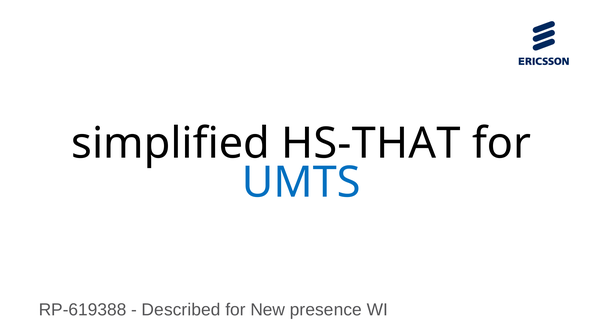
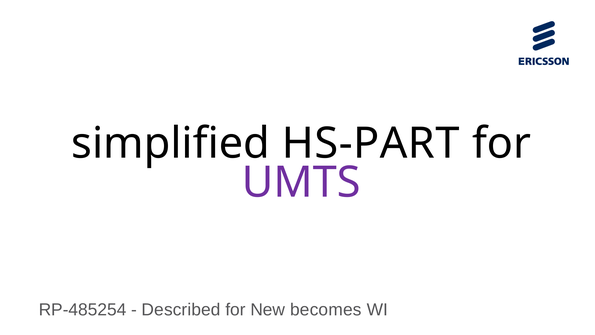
HS-THAT: HS-THAT -> HS-PART (371, 143)
UMTS colour: blue -> purple (301, 182)
RP-619388: RP-619388 -> RP-485254 (83, 309)
presence: presence -> becomes (326, 309)
